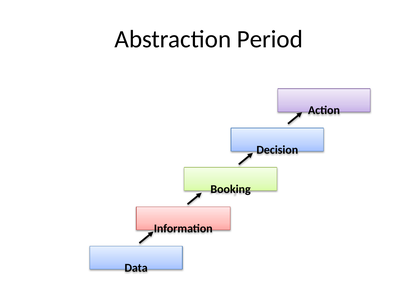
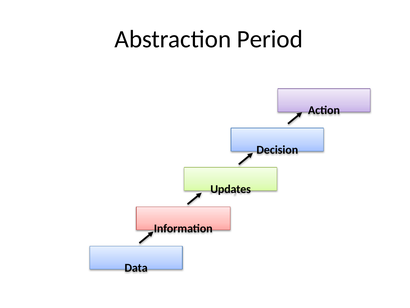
Booking: Booking -> Updates (231, 189)
